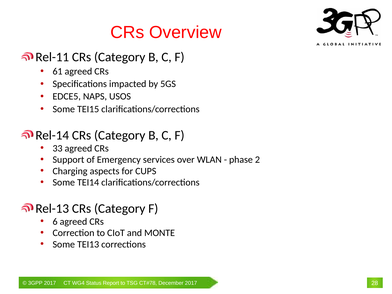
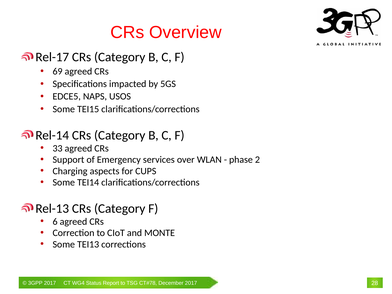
Rel-11: Rel-11 -> Rel-17 (52, 57)
61: 61 -> 69 (58, 71)
